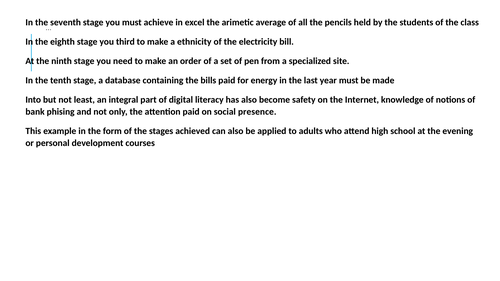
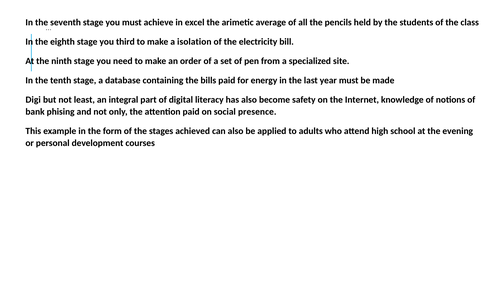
ethnicity: ethnicity -> isolation (194, 42)
Into: Into -> Digi (33, 100)
